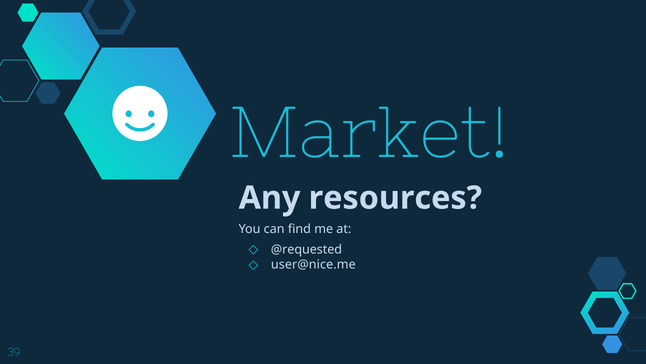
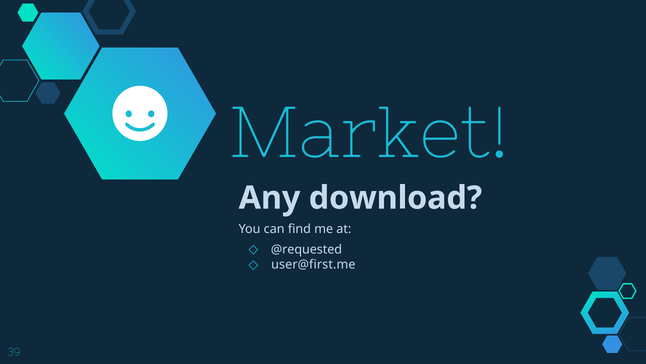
resources: resources -> download (395, 198)
user@nice.me: user@nice.me -> user@first.me (313, 264)
